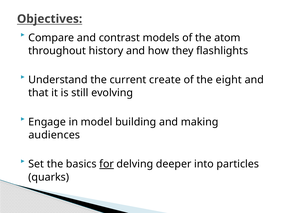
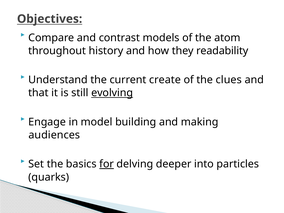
flashlights: flashlights -> readability (222, 51)
eight: eight -> clues (229, 80)
evolving underline: none -> present (112, 93)
